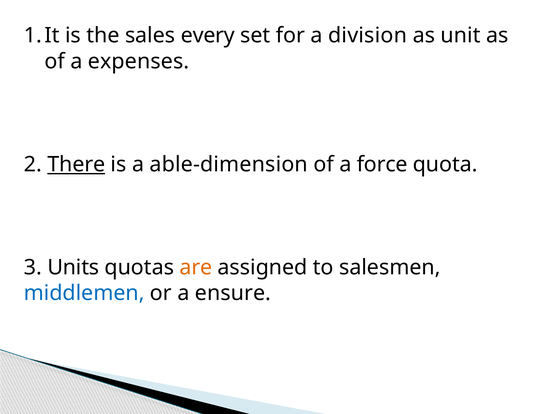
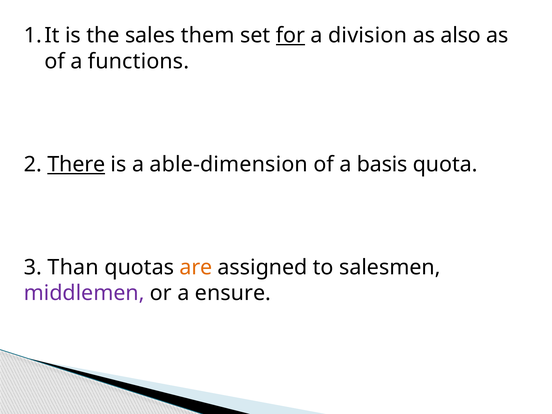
every: every -> them (208, 35)
for underline: none -> present (290, 35)
unit: unit -> also (461, 35)
expenses: expenses -> functions (139, 61)
force: force -> basis (382, 164)
Units: Units -> Than (73, 267)
middlemen colour: blue -> purple (84, 293)
